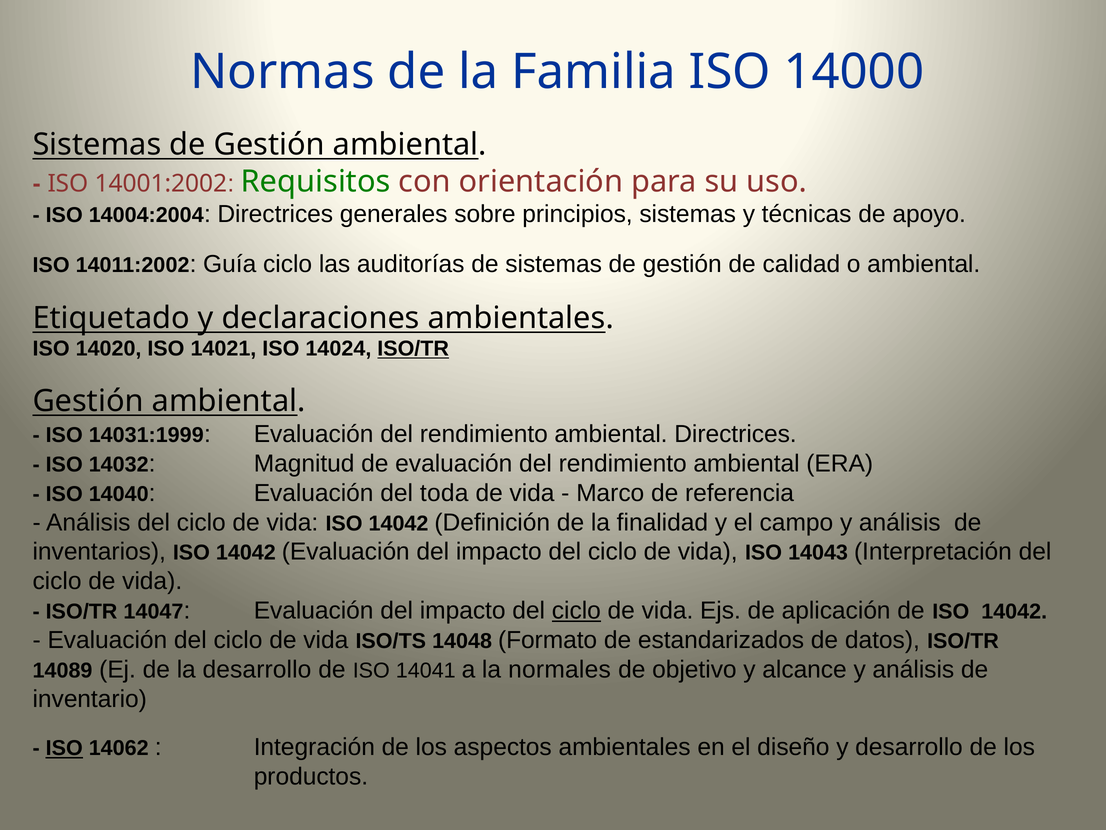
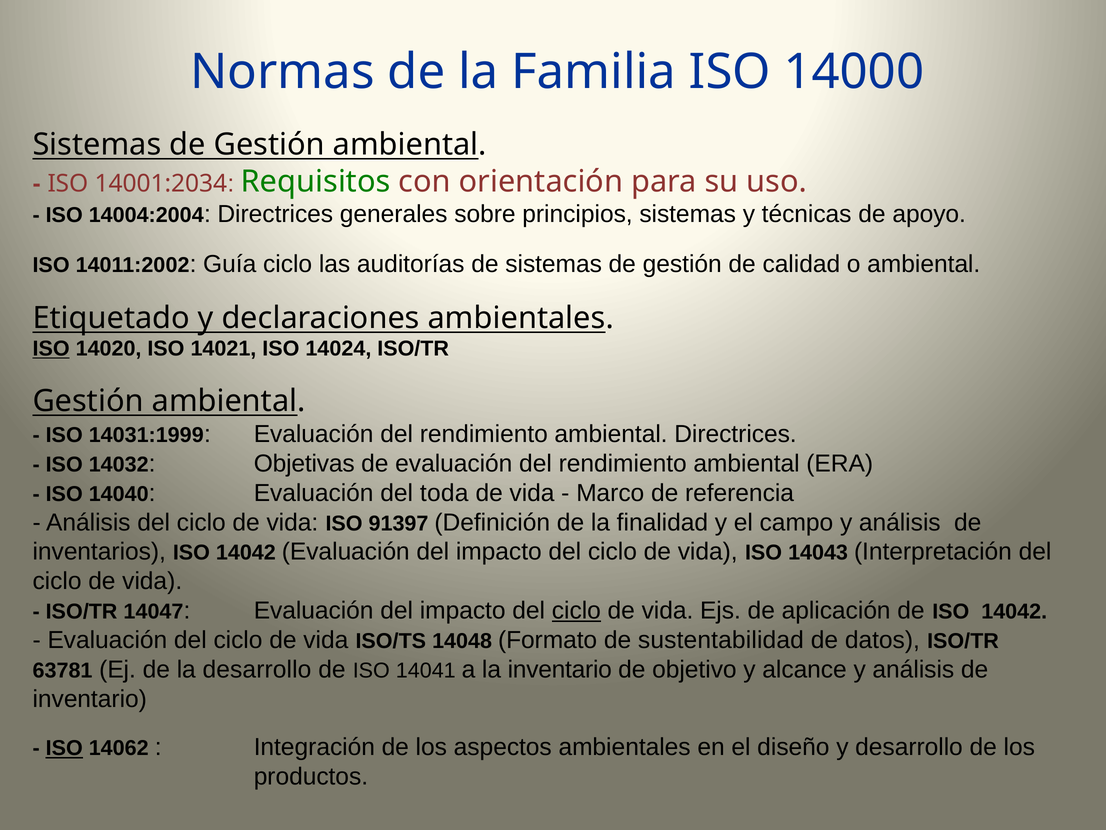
14001:2002: 14001:2002 -> 14001:2034 (161, 184)
ISO underline: none -> present (51, 349)
ISO/TR underline: present -> none (413, 349)
Magnitud: Magnitud -> Objetivas (304, 463)
vida ISO 14042: 14042 -> 91397 (399, 523)
estandarizados: estandarizados -> sustentabilidad (721, 640)
14089: 14089 -> 63781 (63, 670)
la normales: normales -> inventario (560, 669)
